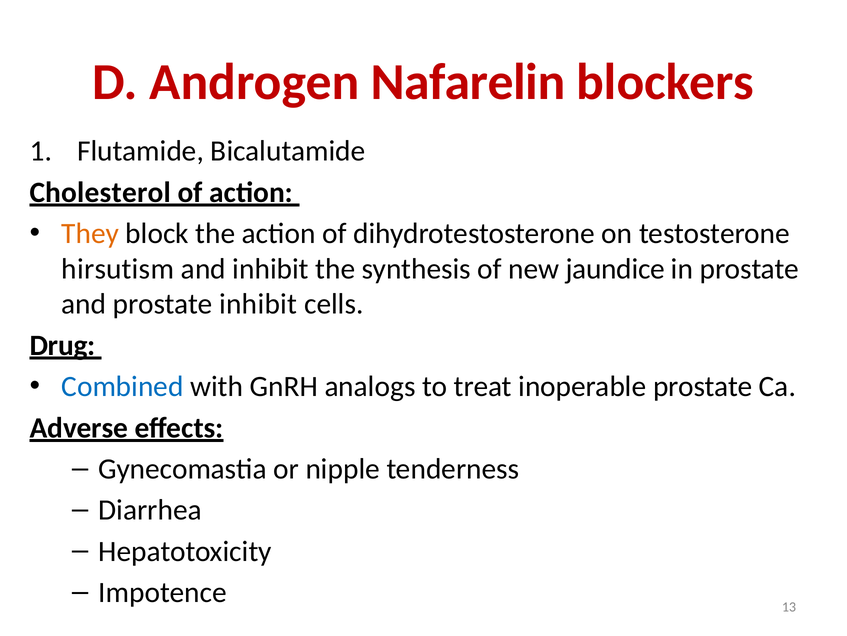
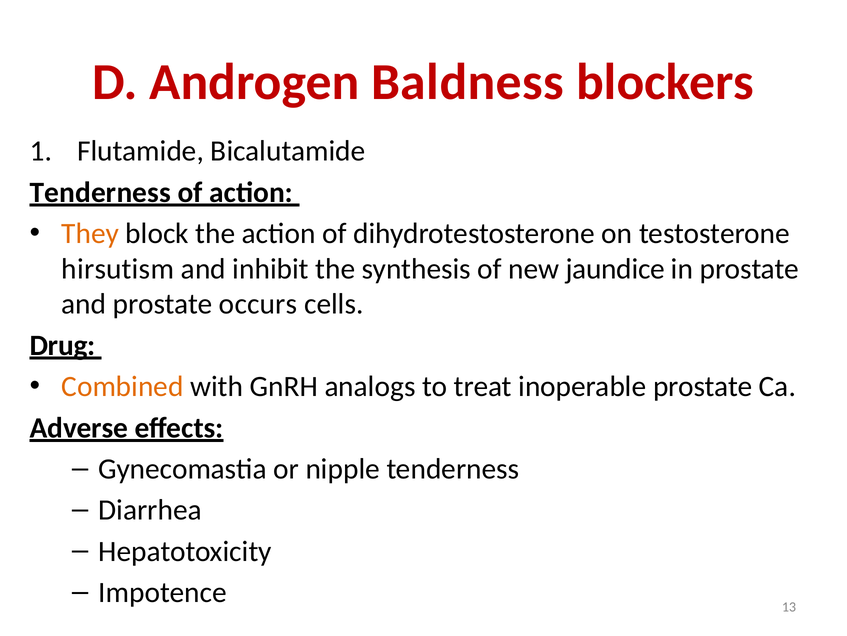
Nafarelin: Nafarelin -> Baldness (468, 82)
Cholesterol: Cholesterol -> Tenderness (100, 192)
prostate inhibit: inhibit -> occurs (258, 304)
Combined colour: blue -> orange (122, 386)
